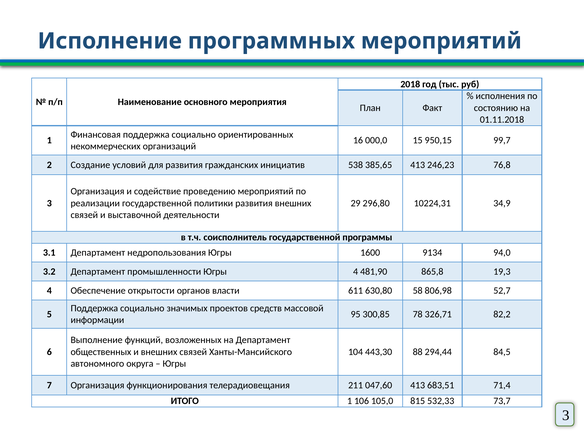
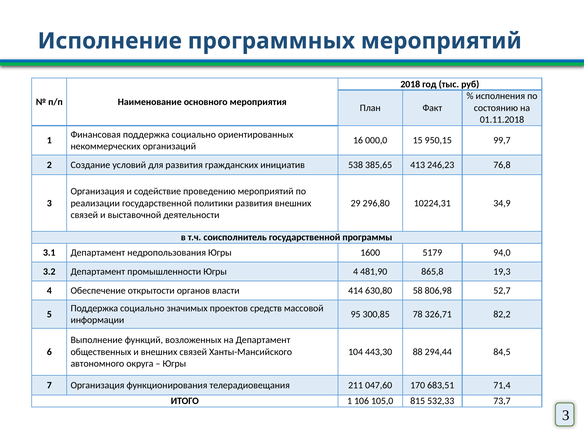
9134: 9134 -> 5179 (432, 253)
611: 611 -> 414 (356, 291)
047,60 413: 413 -> 170 (418, 385)
